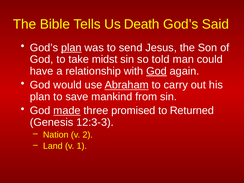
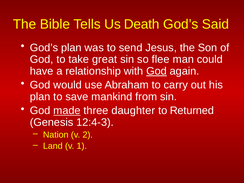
plan underline: present -> none (71, 48)
midst: midst -> great (105, 59)
told: told -> flee (161, 59)
Abraham underline: present -> none (127, 85)
promised: promised -> daughter (133, 111)
12:3-3: 12:3-3 -> 12:4-3 (95, 122)
